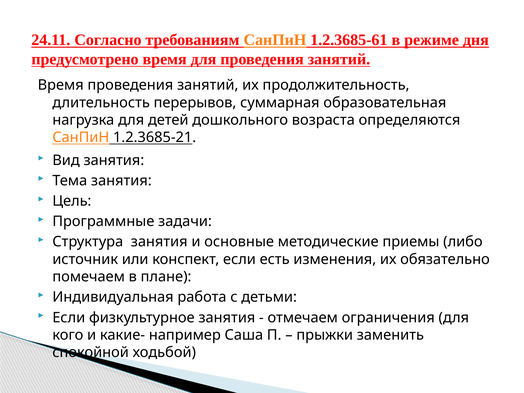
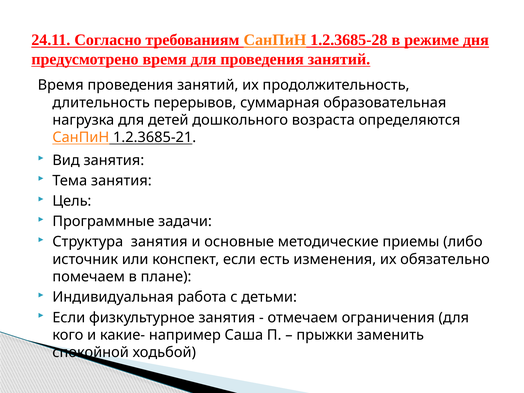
1.2.3685-61: 1.2.3685-61 -> 1.2.3685-28 (349, 40)
